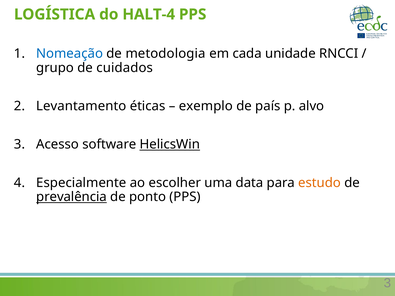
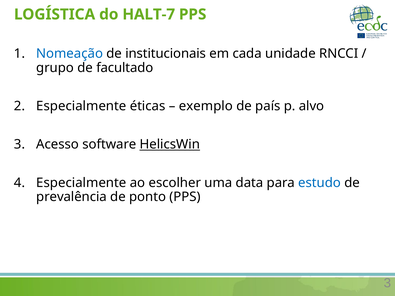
HALT-4: HALT-4 -> HALT-7 (149, 14)
metodologia: metodologia -> institucionais (166, 54)
cuidados: cuidados -> facultado (125, 68)
Levantamento: Levantamento -> Especialmente (81, 106)
estudo colour: orange -> blue (320, 183)
prevalência underline: present -> none (71, 197)
